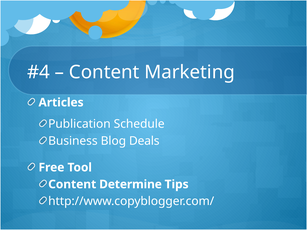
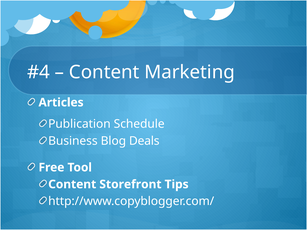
Determine: Determine -> Storefront (130, 185)
